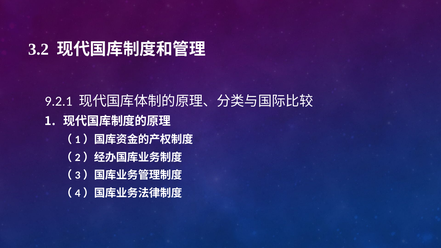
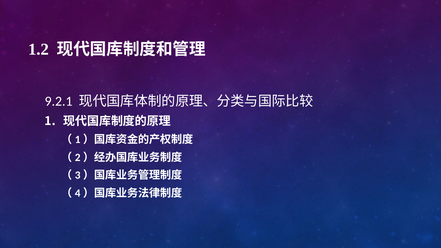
3.2: 3.2 -> 1.2 (38, 50)
